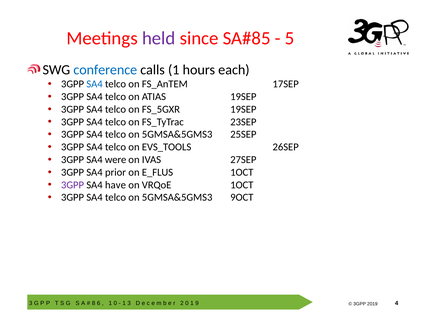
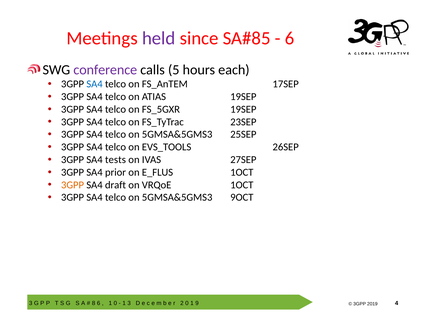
5: 5 -> 6 (290, 38)
conference colour: blue -> purple (105, 70)
calls 1: 1 -> 5 (174, 70)
were: were -> tests (115, 160)
3GPP colour: purple -> orange (73, 185)
have: have -> draft (116, 185)
